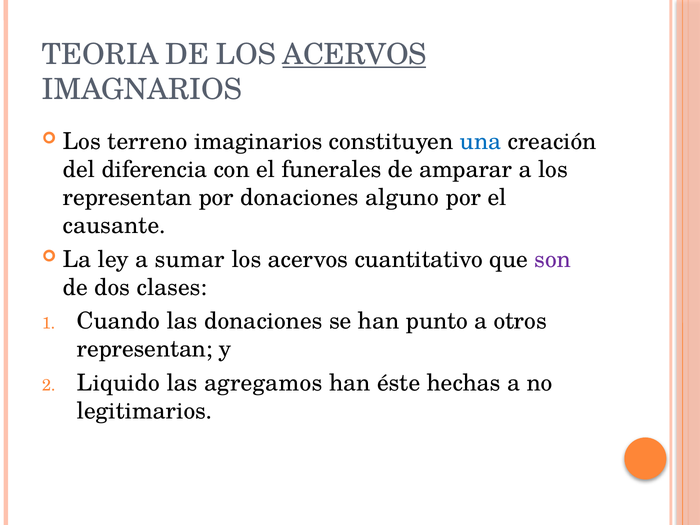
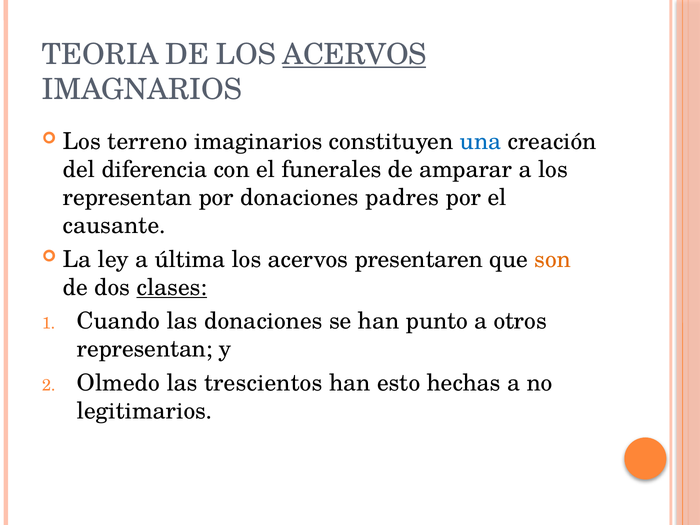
alguno: alguno -> padres (402, 198)
sumar: sumar -> última (190, 259)
cuantitativo: cuantitativo -> presentaren (419, 259)
son colour: purple -> orange (553, 259)
clases underline: none -> present (172, 287)
Liquido: Liquido -> Olmedo (118, 383)
agregamos: agregamos -> trescientos (263, 383)
éste: éste -> esto (399, 383)
